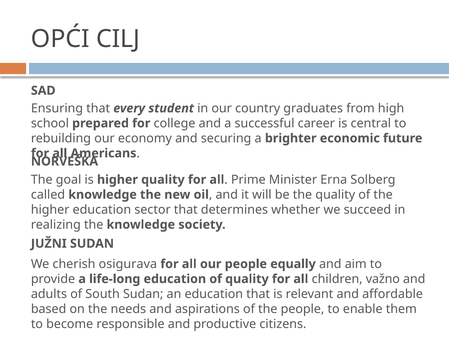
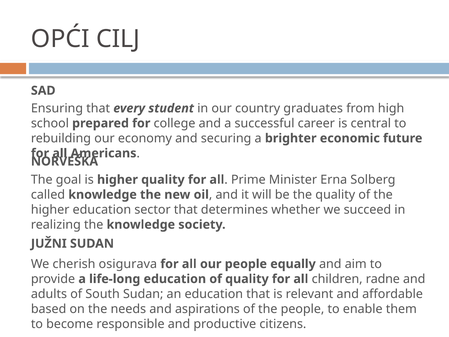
važno: važno -> radne (383, 279)
